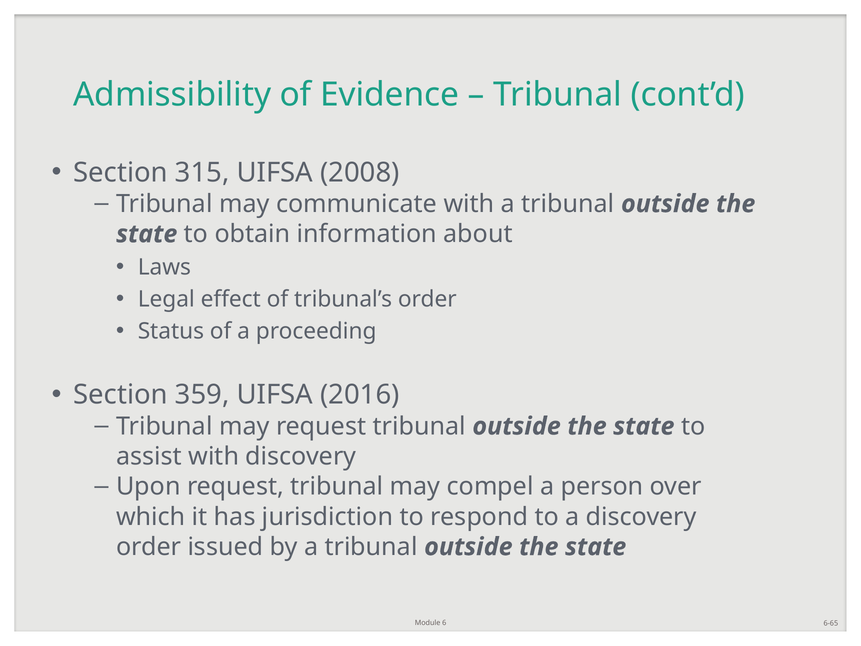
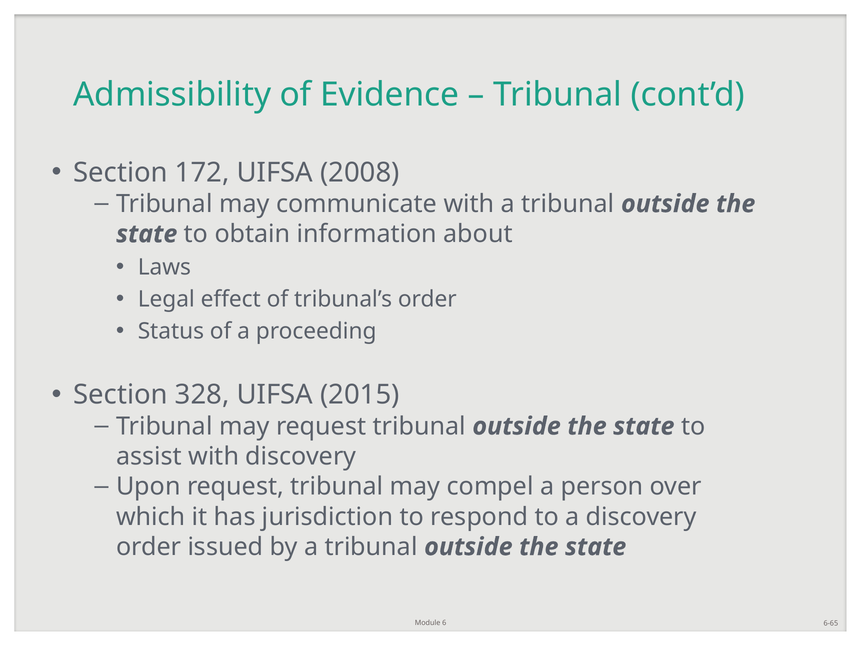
315: 315 -> 172 (202, 172)
359: 359 -> 328 (202, 395)
2016: 2016 -> 2015 (360, 395)
